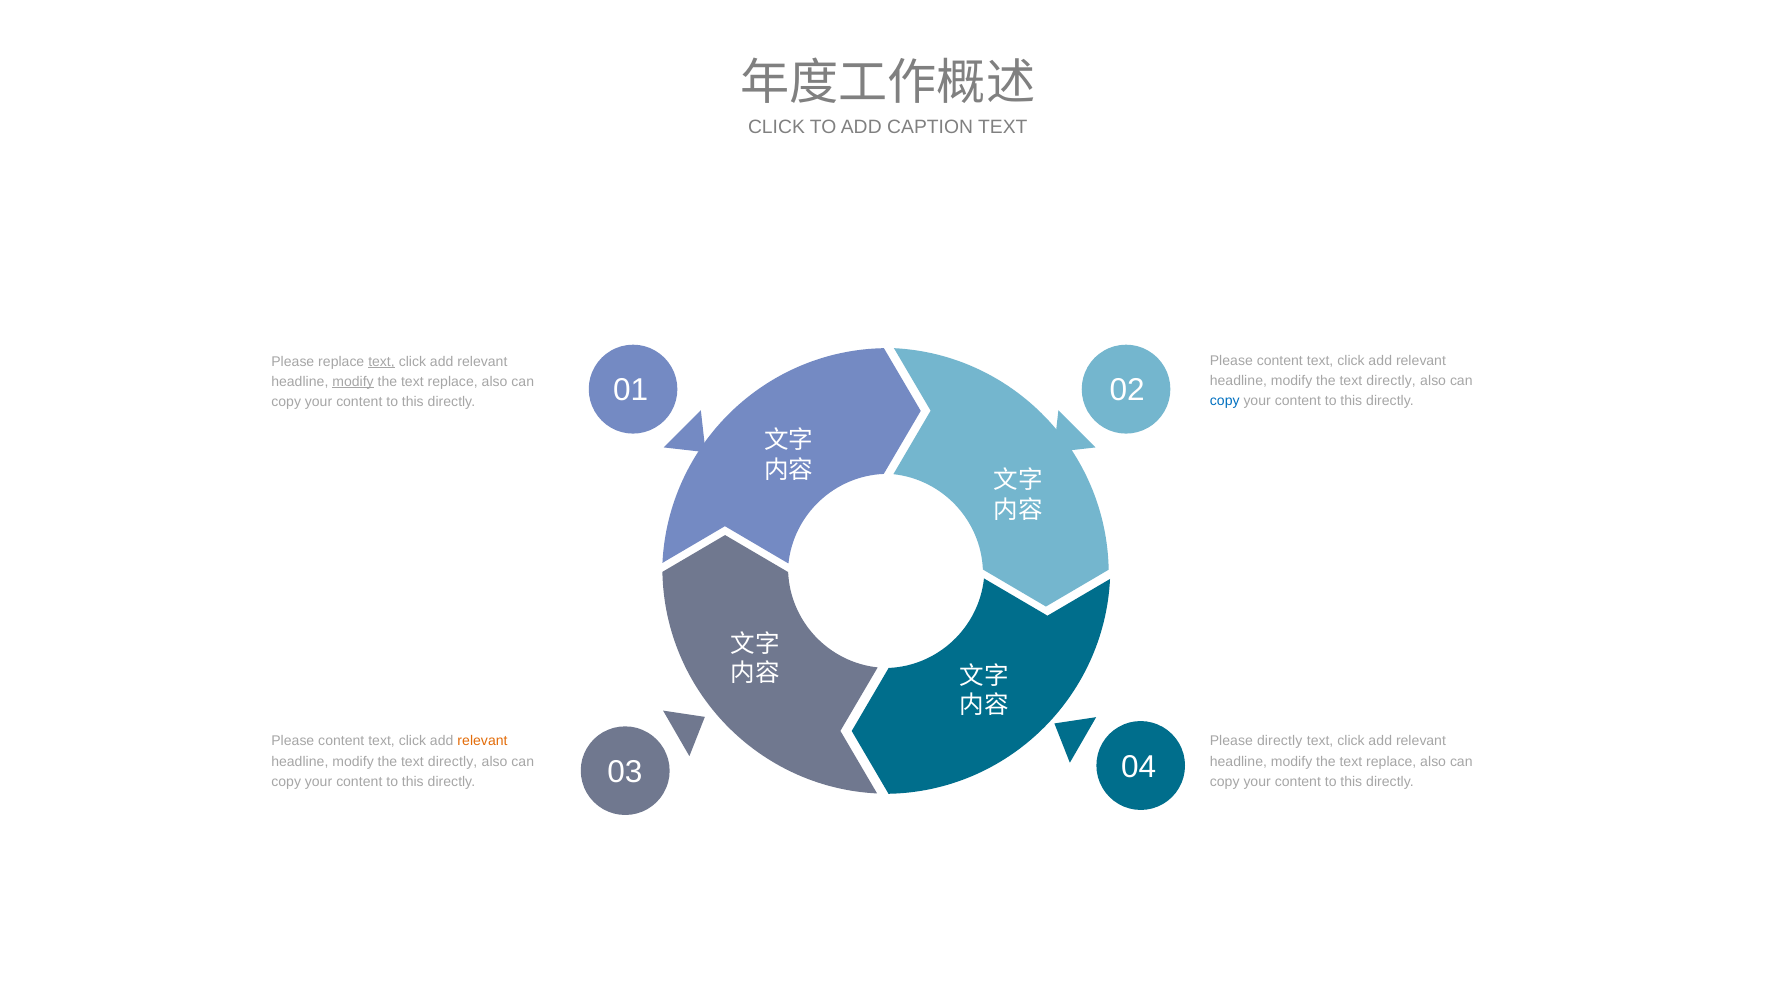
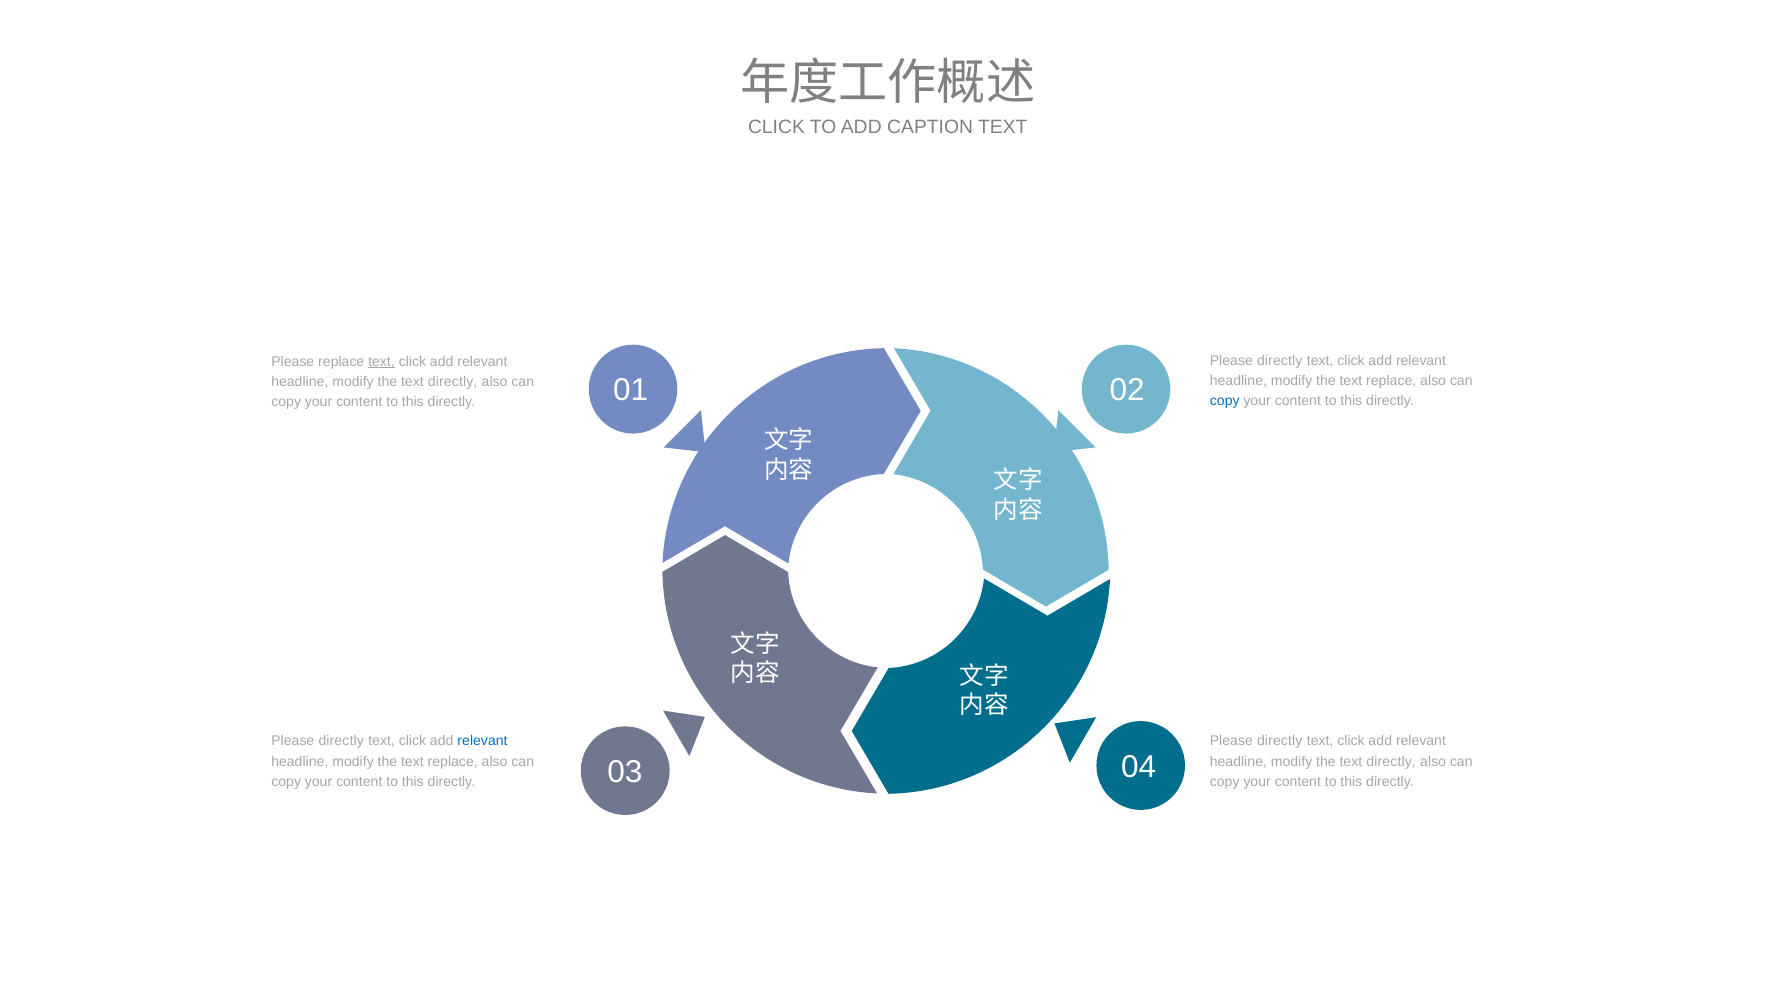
content: content -> directly (1280, 361)
directly: directly -> replace (1391, 381)
modify underline: present -> none (353, 382)
replace: replace -> directly (453, 382)
content: content -> directly (341, 741)
relevant colour: orange -> blue (483, 741)
directly: directly -> replace (453, 761)
replace: replace -> directly (1391, 761)
